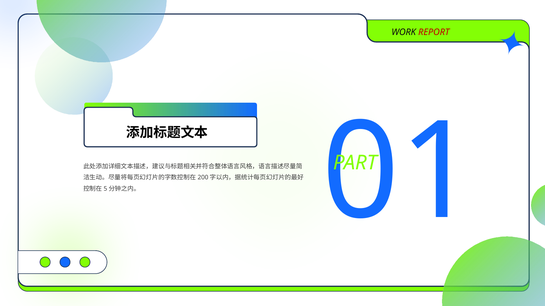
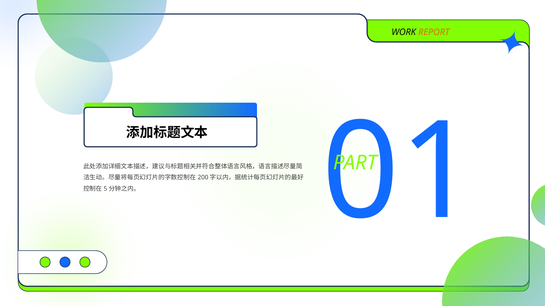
REPORT colour: red -> orange (434, 32)
